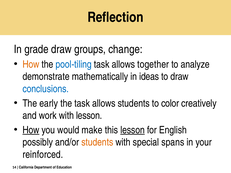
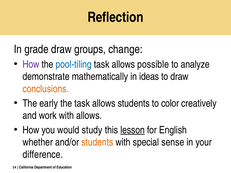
How colour: orange -> purple (31, 64)
together: together -> possible (153, 64)
conclusions colour: blue -> orange (46, 89)
with lesson: lesson -> allows (89, 116)
How underline: present -> none (31, 130)
make: make -> study (92, 130)
possibly: possibly -> whether (38, 142)
spans: spans -> sense (173, 142)
reinforced: reinforced -> difference (43, 155)
